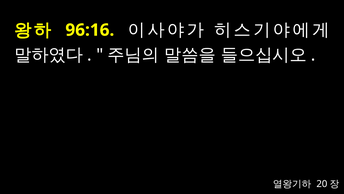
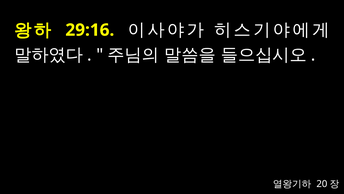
96:16: 96:16 -> 29:16 (90, 30)
